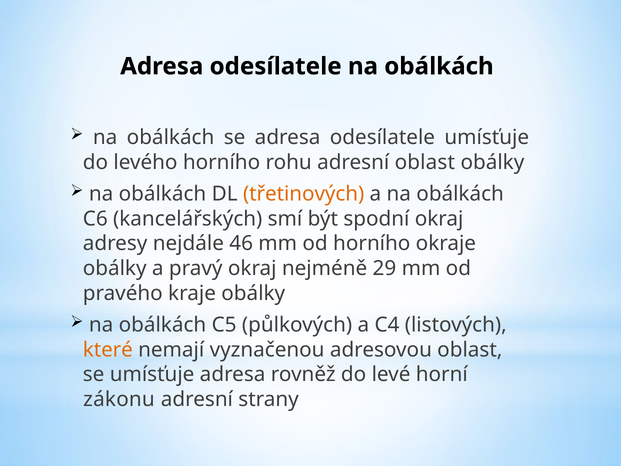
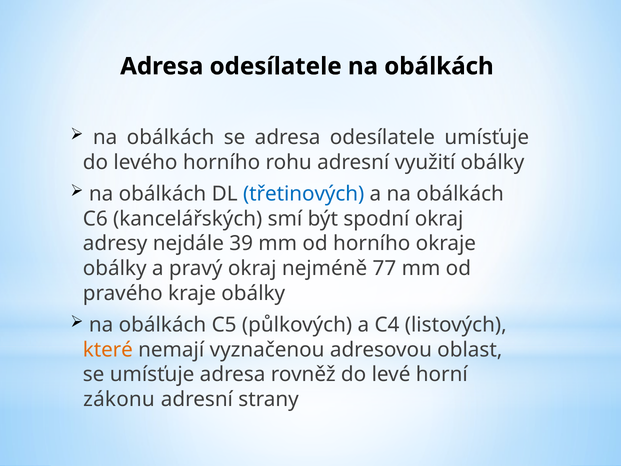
adresní oblast: oblast -> využití (425, 162)
třetinových colour: orange -> blue (304, 194)
46: 46 -> 39 (241, 243)
29: 29 -> 77 (384, 268)
